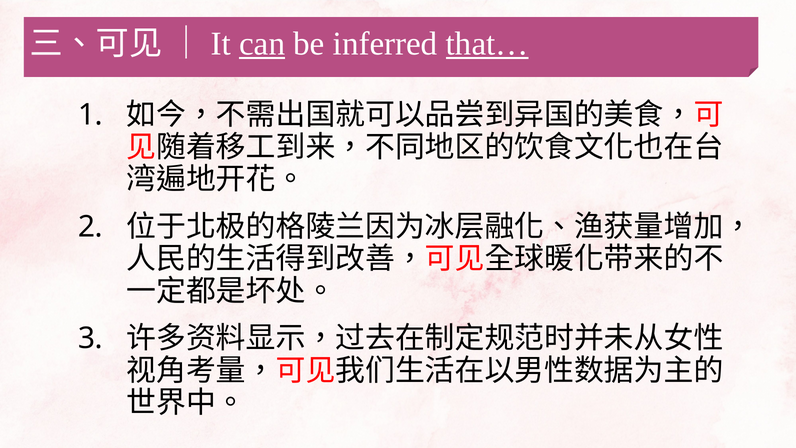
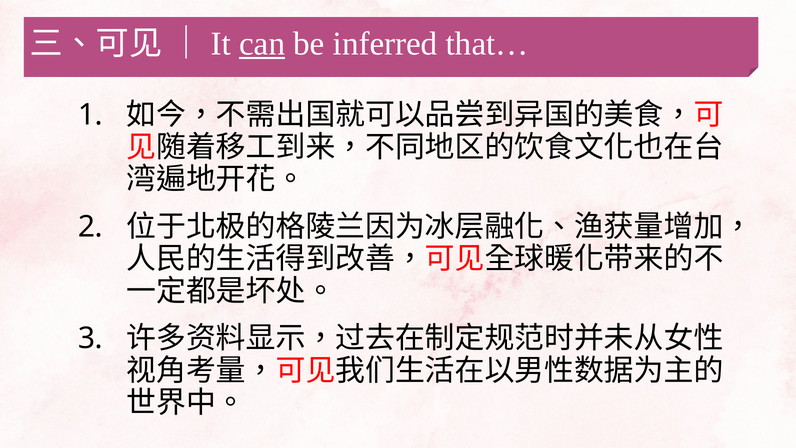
that… underline: present -> none (487, 44)
